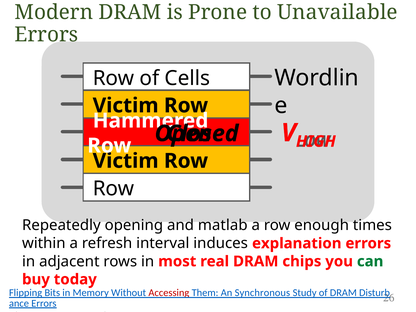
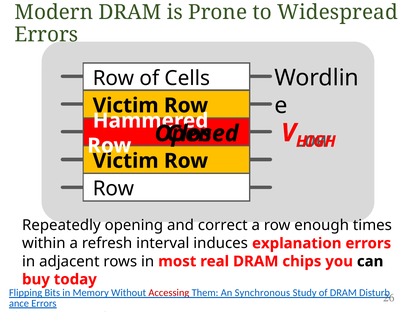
Unavailable: Unavailable -> Widespread (338, 12)
matlab: matlab -> correct (223, 225)
can colour: green -> black (370, 261)
